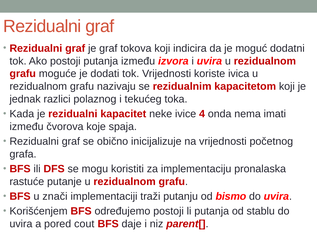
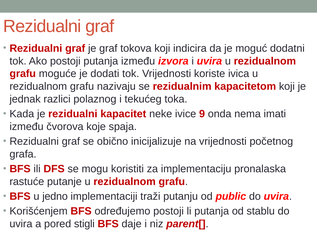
4: 4 -> 9 (202, 114)
znači: znači -> jedno (55, 196)
bismo: bismo -> public (231, 196)
cout: cout -> stigli (84, 224)
